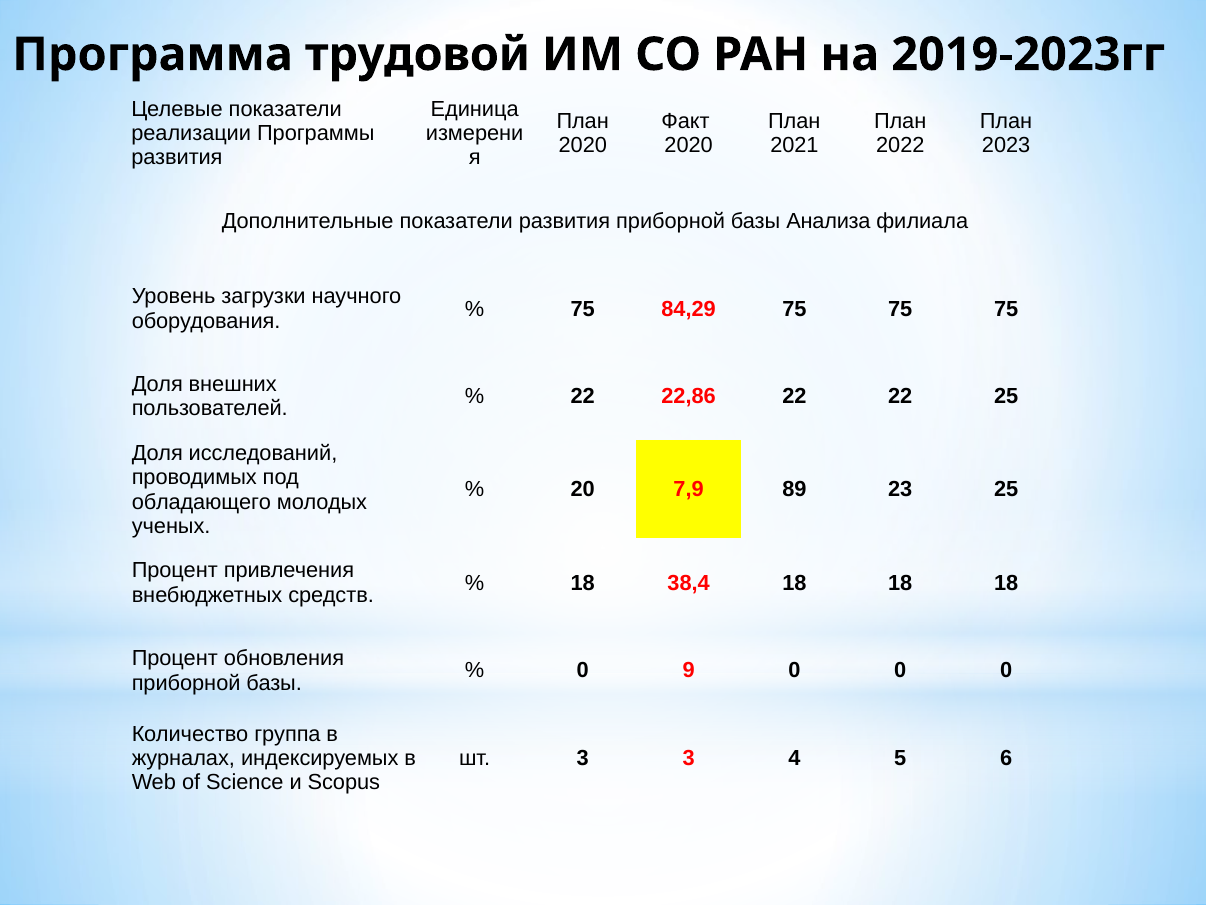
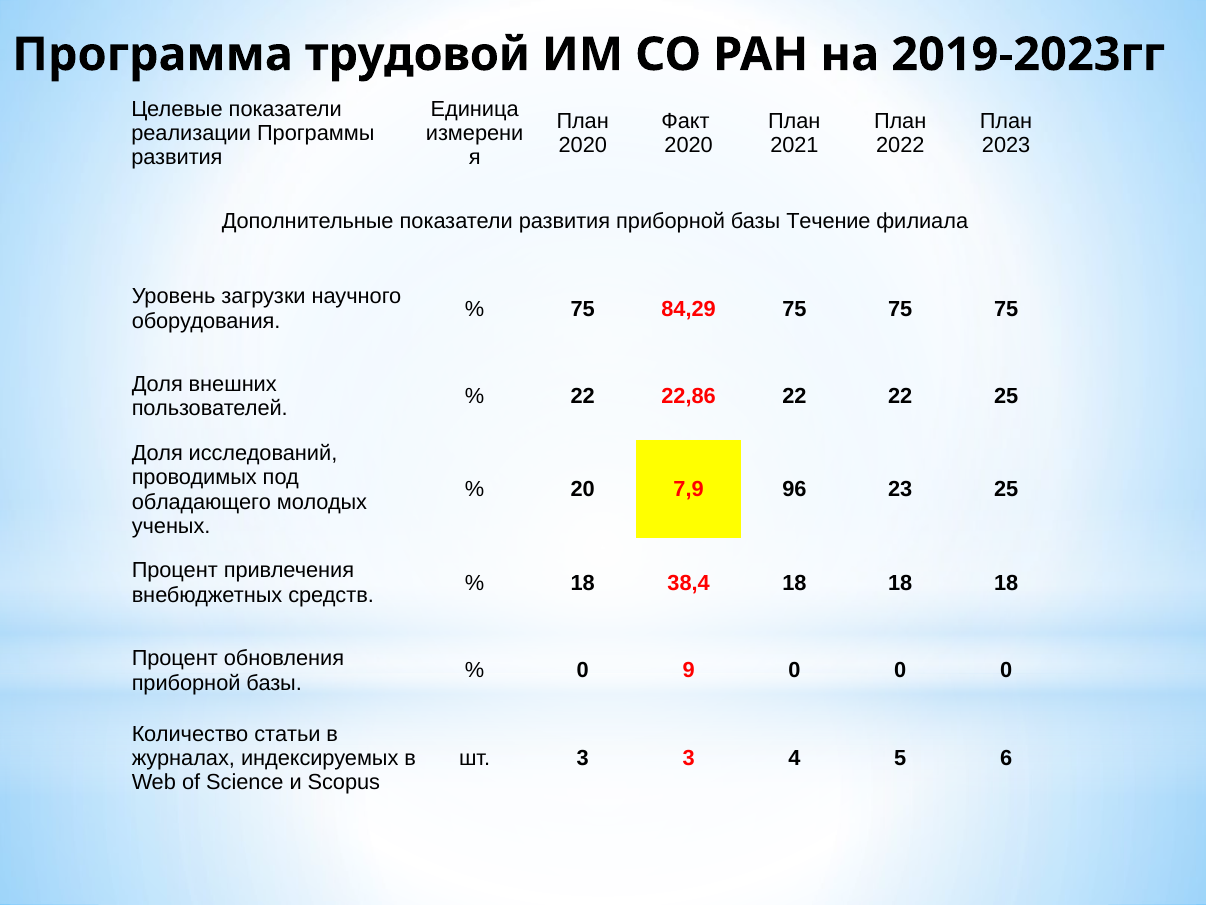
Анализа: Анализа -> Течение (828, 221)
89: 89 -> 96 (794, 489)
группа: группа -> статьи (287, 734)
